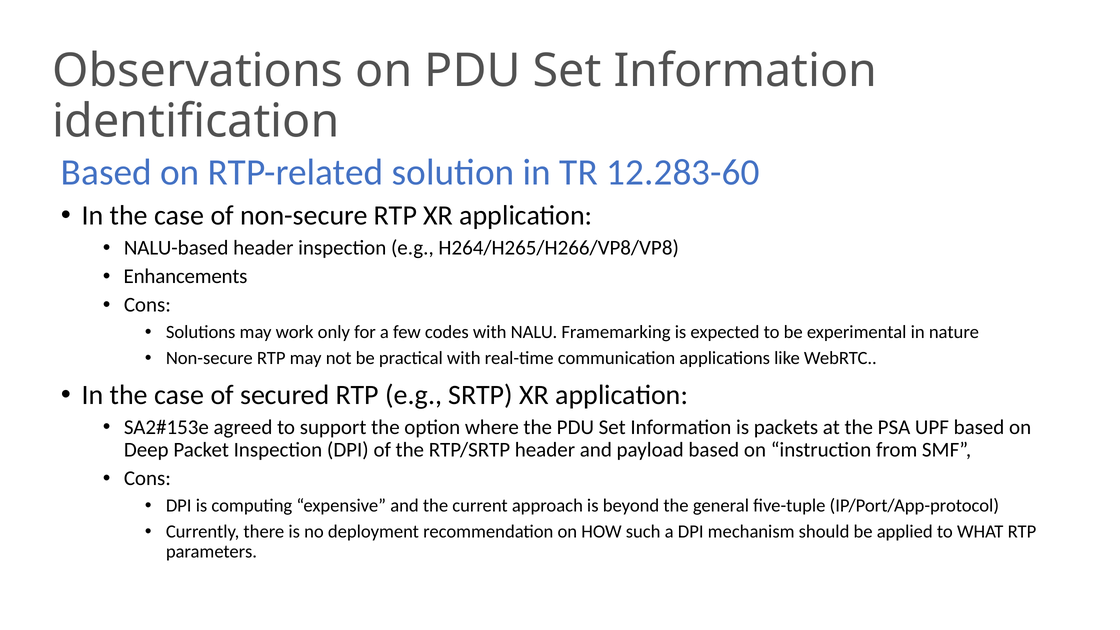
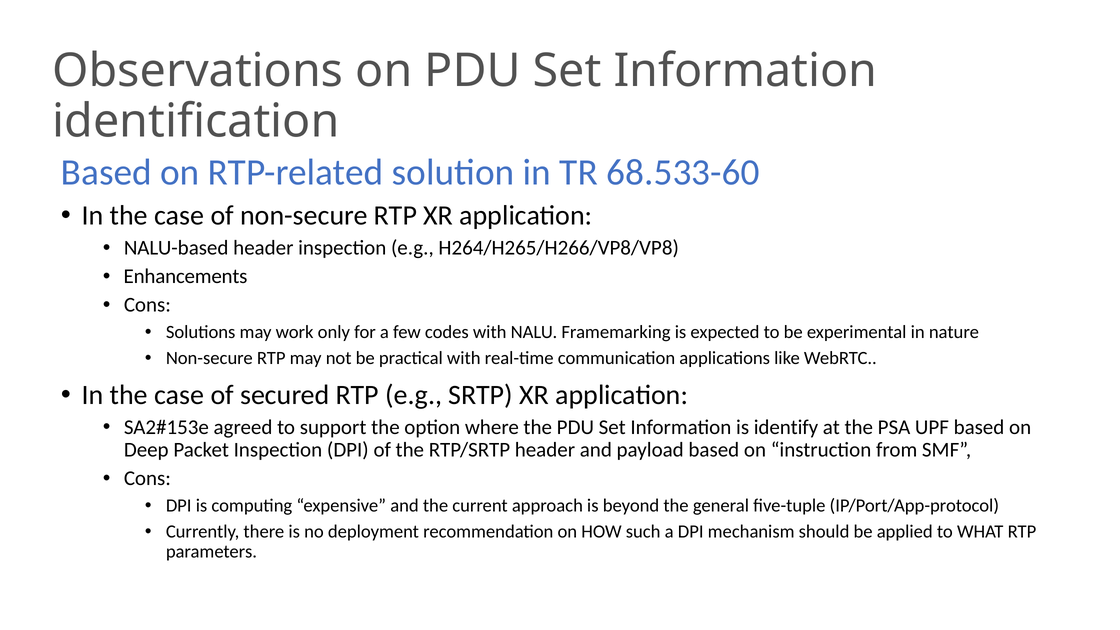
12.283-60: 12.283-60 -> 68.533-60 (683, 172)
packets: packets -> identify (786, 427)
